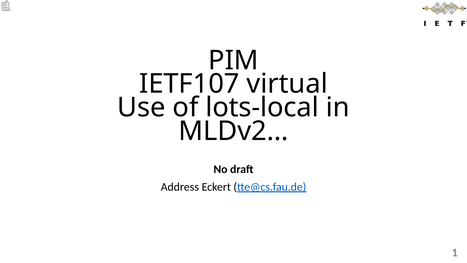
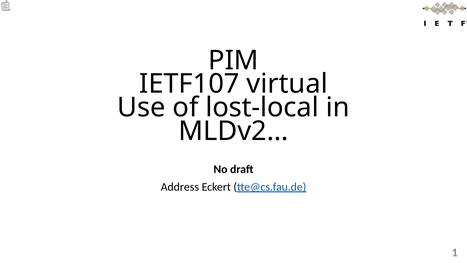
lots-local: lots-local -> lost-local (262, 107)
